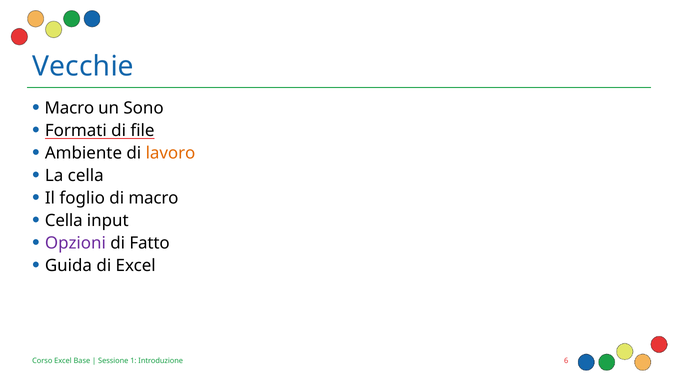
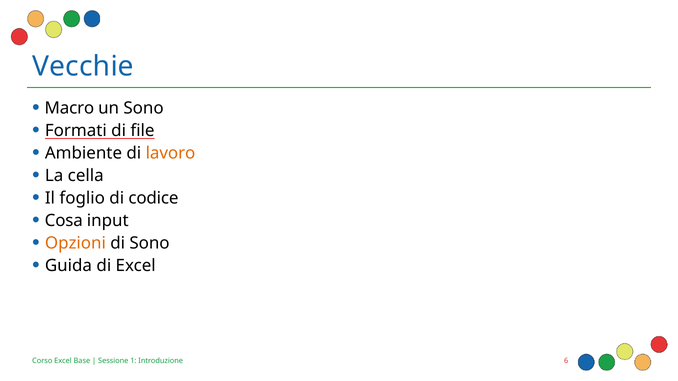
di macro: macro -> codice (153, 198)
Cella: Cella -> Cosa (64, 221)
Opzioni colour: purple -> orange (75, 243)
di Fatto: Fatto -> Sono (150, 243)
